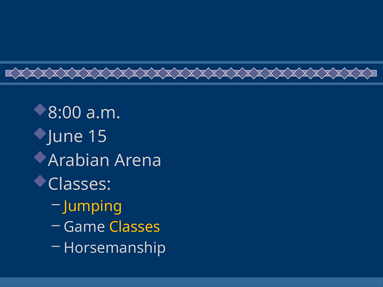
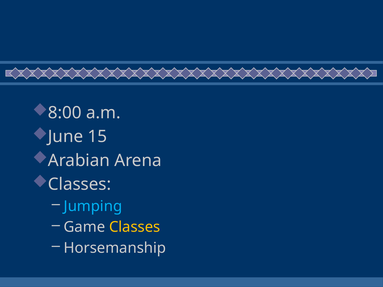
Jumping colour: yellow -> light blue (93, 206)
